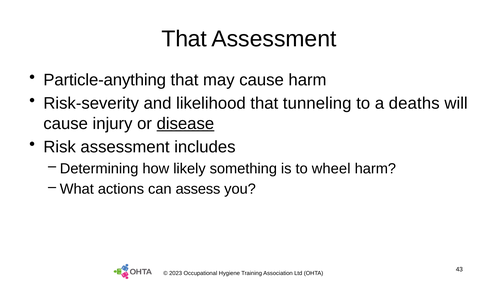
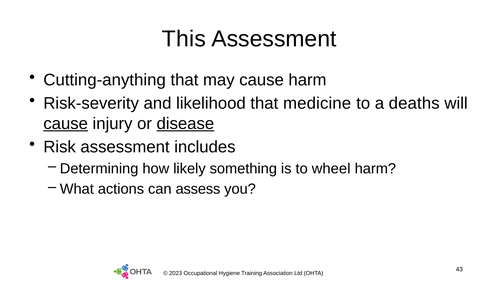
That: That -> This (184, 39)
Particle-anything: Particle-anything -> Cutting-anything (105, 80)
tunneling: tunneling -> medicine (317, 103)
cause underline: none -> present (66, 123)
